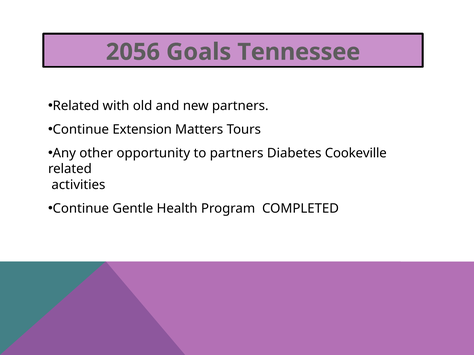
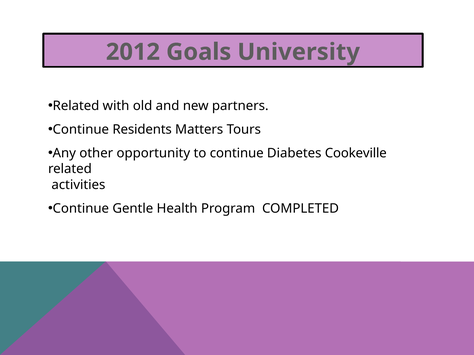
2056: 2056 -> 2012 (133, 52)
Tennessee: Tennessee -> University (299, 52)
Extension: Extension -> Residents (142, 130)
to partners: partners -> continue (237, 153)
